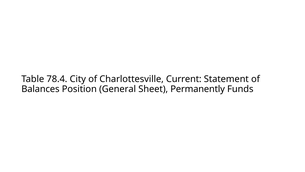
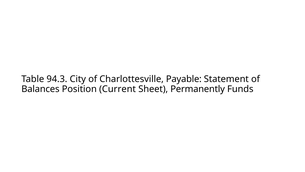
78.4: 78.4 -> 94.3 (57, 79)
Current: Current -> Payable (184, 79)
General: General -> Current (118, 89)
